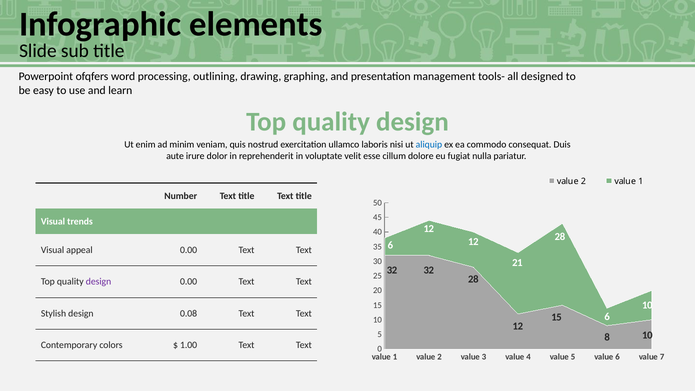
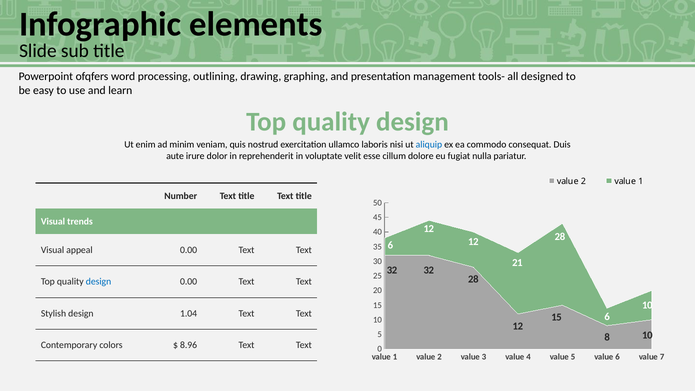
design colour: purple -> blue (99, 282)
0.08: 0.08 -> 1.04 (189, 313)
1.00: 1.00 -> 8.96 (189, 345)
